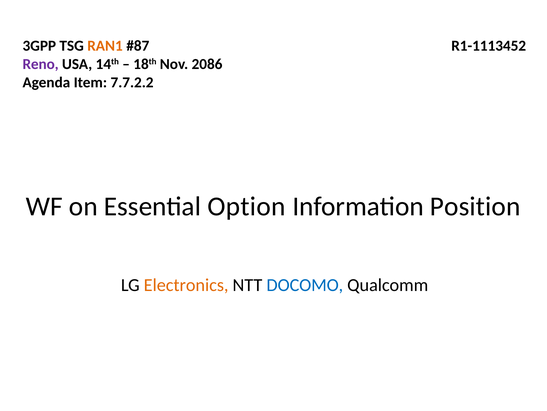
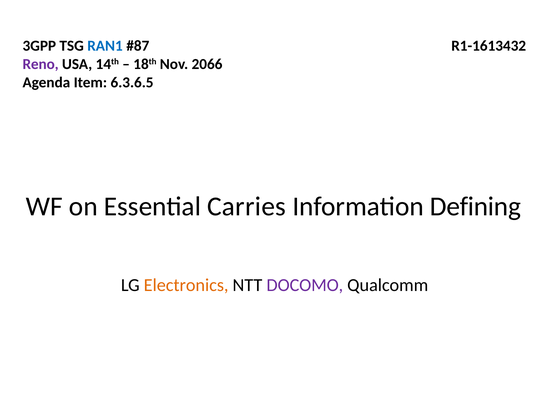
RAN1 colour: orange -> blue (105, 46)
R1-1113452: R1-1113452 -> R1-1613432 (489, 46)
2086: 2086 -> 2066 (207, 64)
7.7.2.2: 7.7.2.2 -> 6.3.6.5 (132, 82)
Option: Option -> Carries (247, 206)
Position: Position -> Defining (475, 206)
DOCOMO colour: blue -> purple (305, 285)
